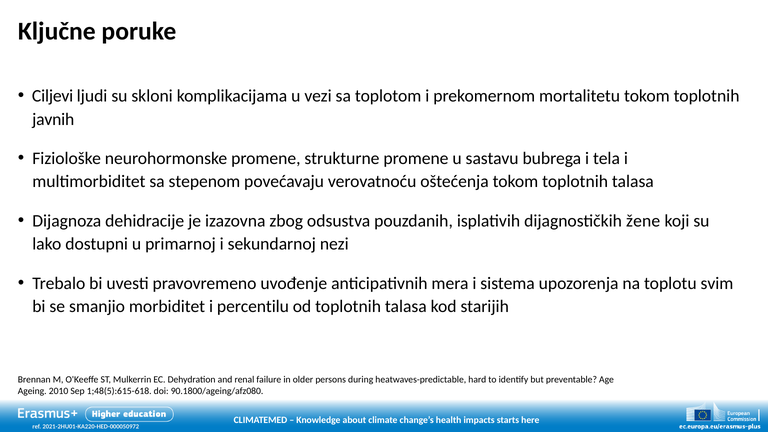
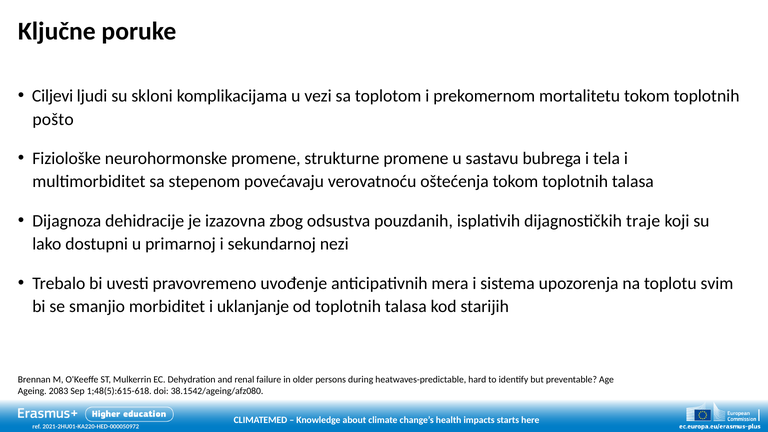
javnih: javnih -> pošto (53, 119)
žene: žene -> traje (643, 221)
percentilu: percentilu -> uklanjanje (253, 306)
2010: 2010 -> 2083 (59, 391)
90.1800/ageing/afz080: 90.1800/ageing/afz080 -> 38.1542/ageing/afz080 (217, 391)
